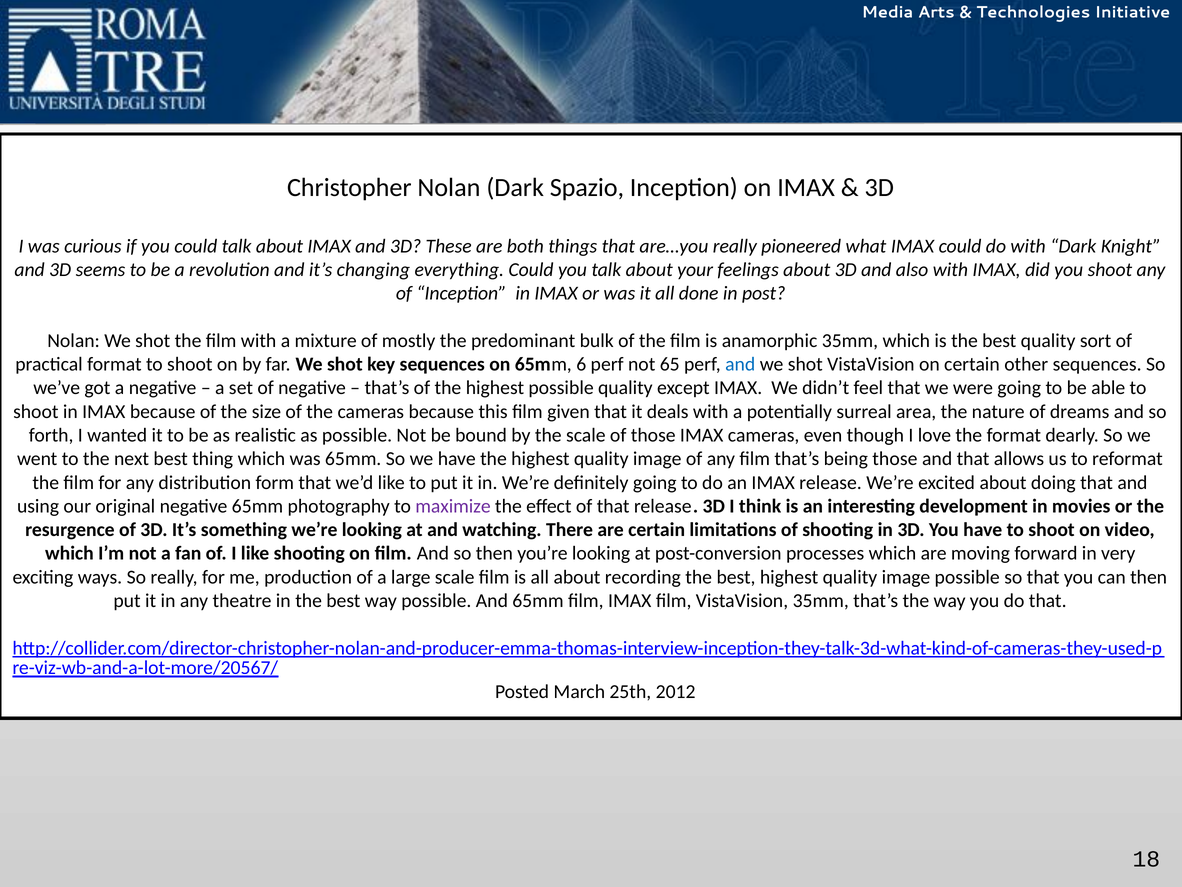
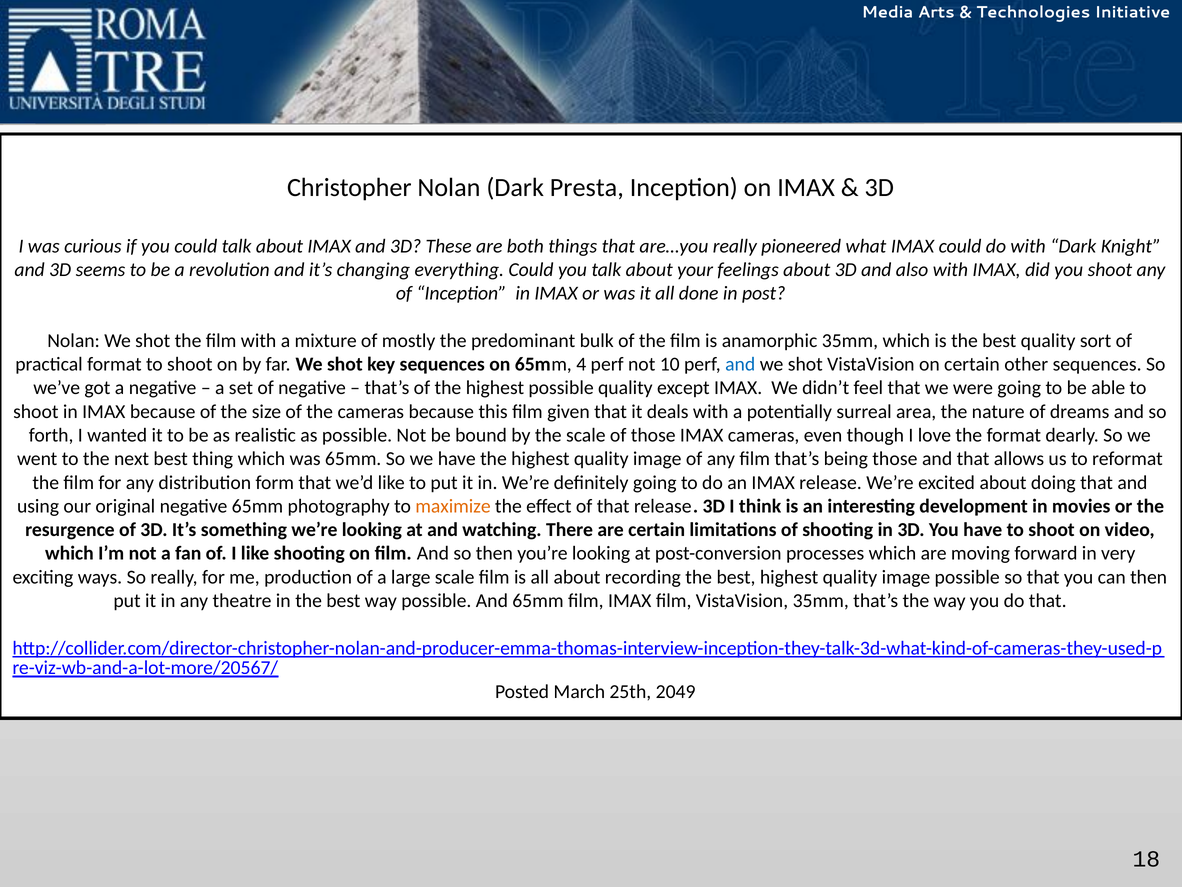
Spazio: Spazio -> Presta (587, 187)
6: 6 -> 4 (581, 364)
65: 65 -> 10 (670, 364)
maximize colour: purple -> orange (453, 506)
2012: 2012 -> 2049 (676, 691)
